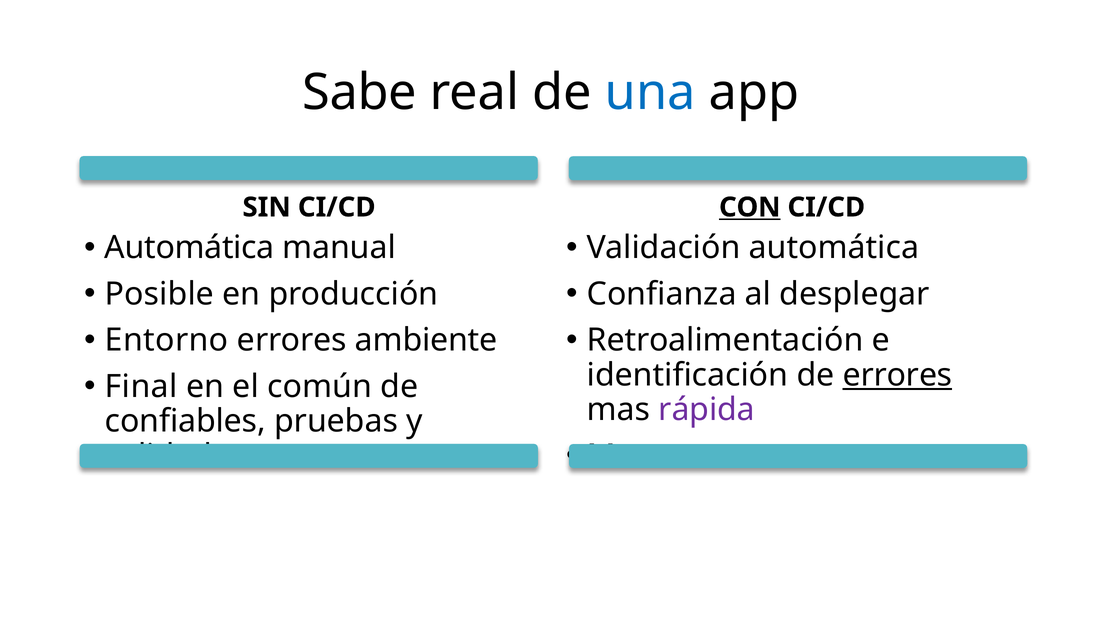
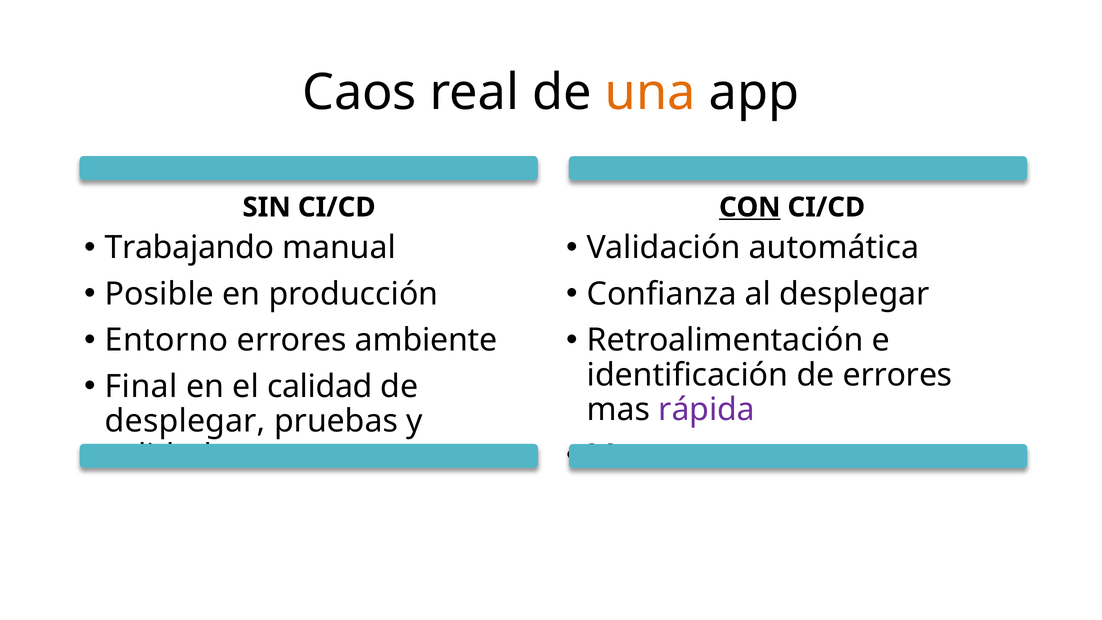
Sabe: Sabe -> Caos (360, 93)
una colour: blue -> orange (650, 93)
Automática: Automática -> Trabajando (189, 248)
errores underline: present -> none (897, 375)
el común: común -> calidad (320, 386)
confiables: confiables -> desplegar (185, 421)
